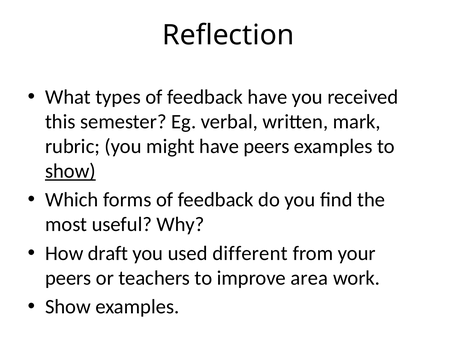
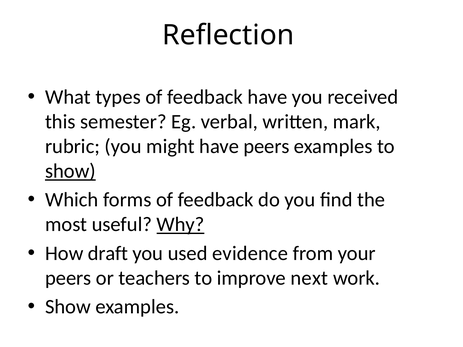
Why underline: none -> present (180, 225)
different: different -> evidence (250, 254)
area: area -> next (309, 278)
